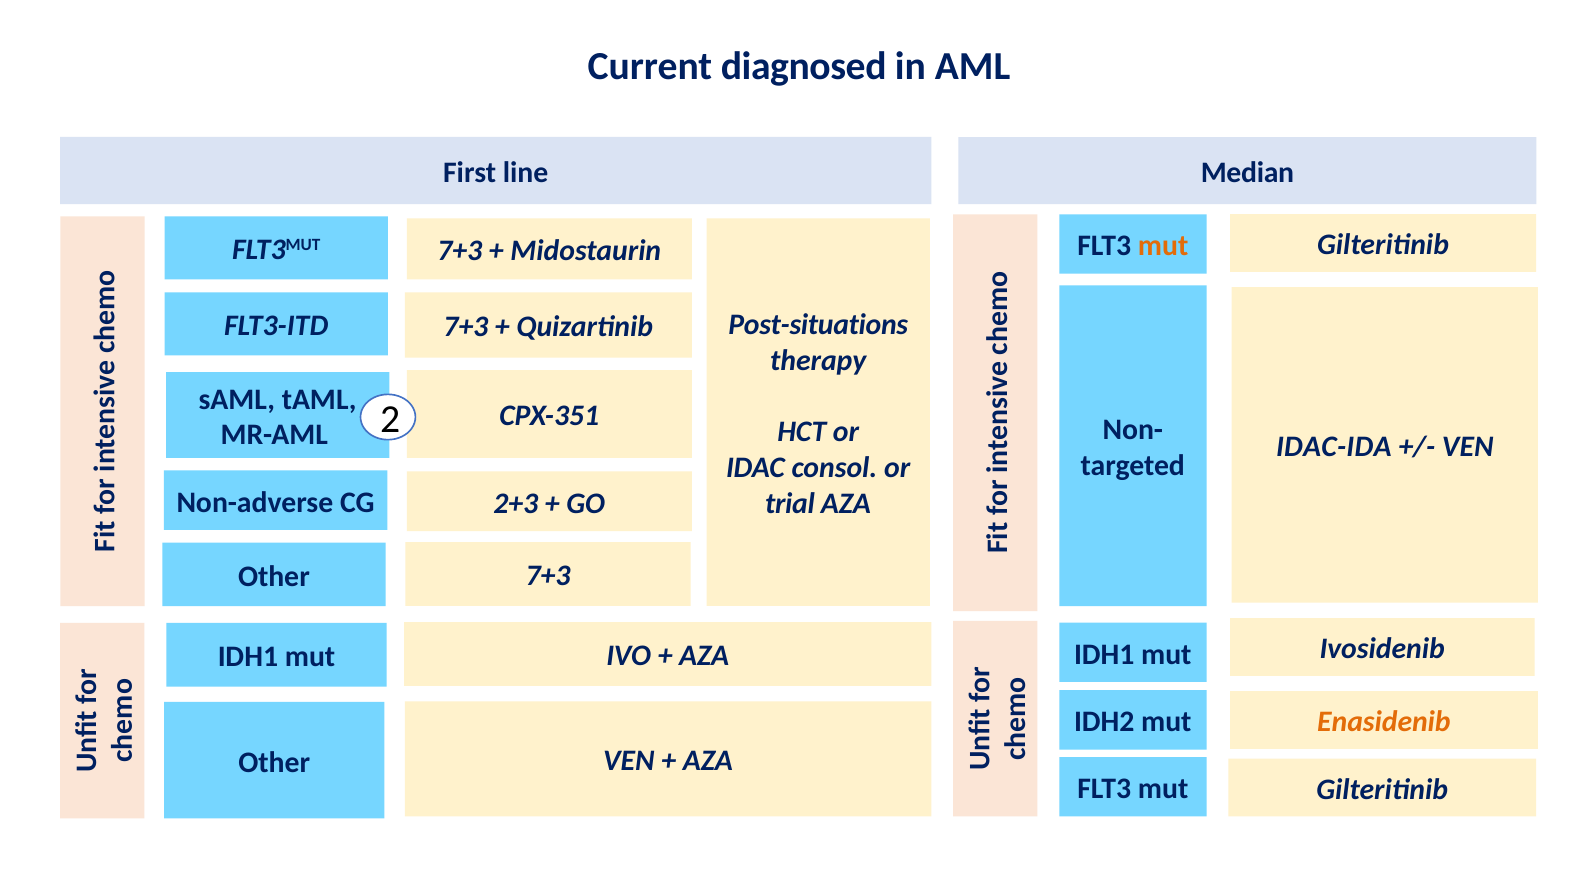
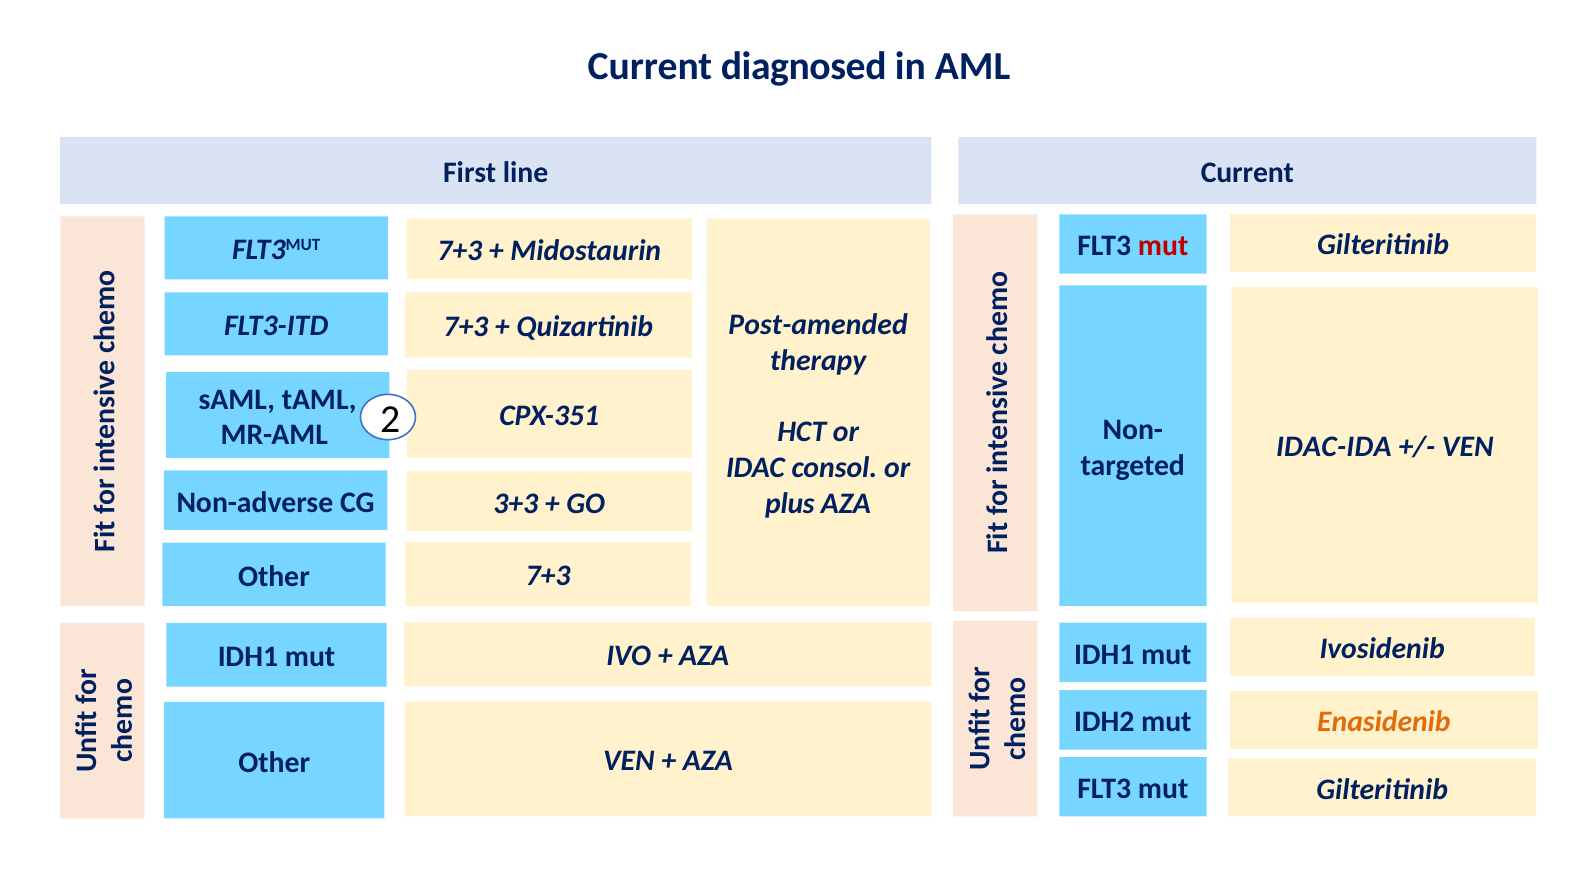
line Median: Median -> Current (1247, 173)
mut colour: orange -> red (1163, 246)
Post-situations: Post-situations -> Post-amended (818, 325)
2+3: 2+3 -> 3+3 (516, 503)
trial: trial -> plus (790, 504)
